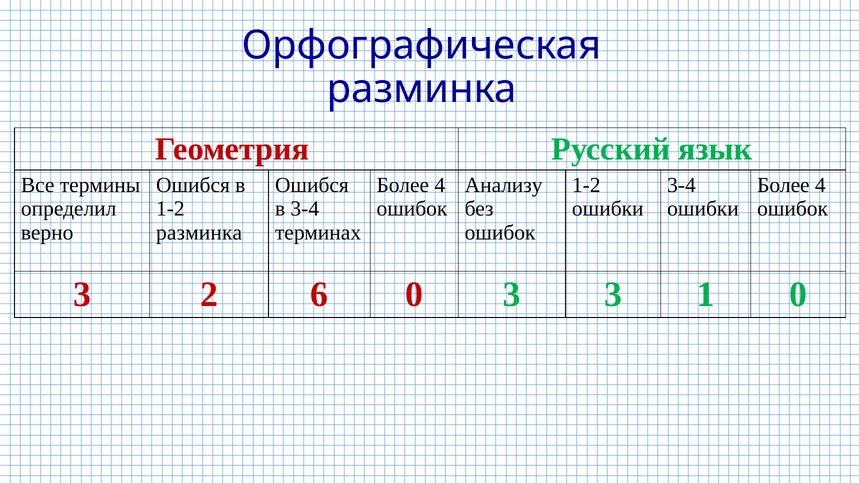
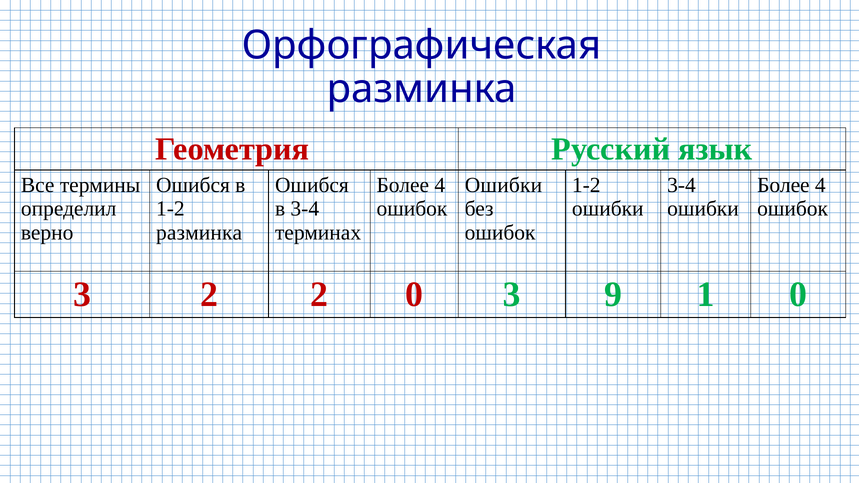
Анализу: Анализу -> Ошибки (503, 185)
2 6: 6 -> 2 (319, 295)
3 3: 3 -> 9 (613, 295)
